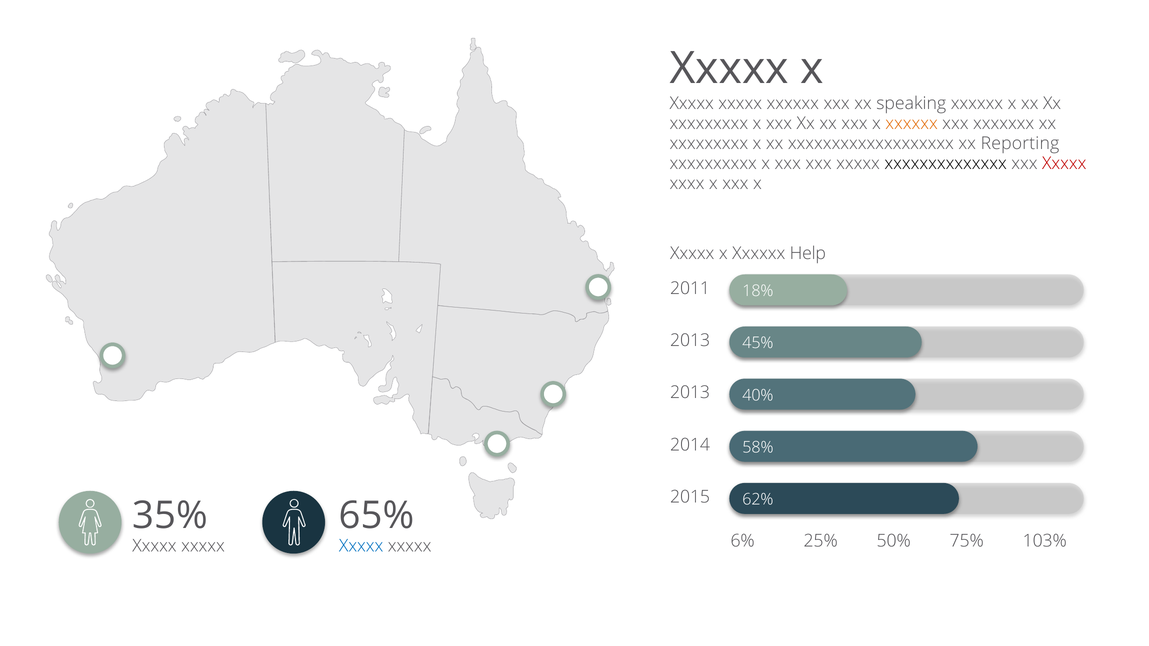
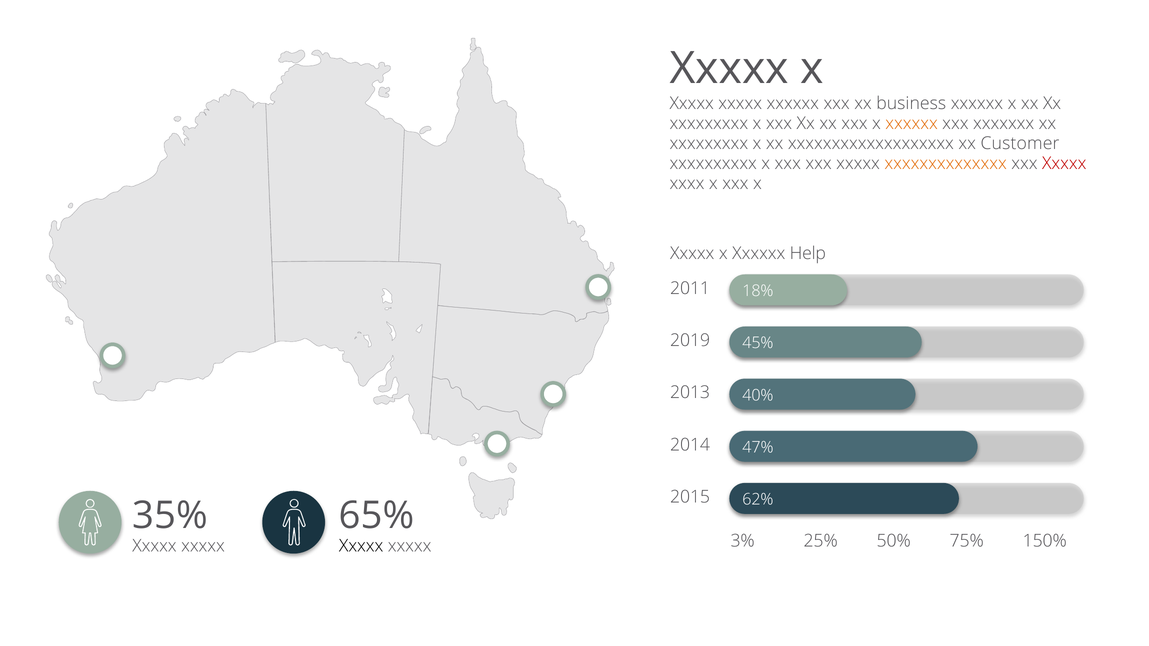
speaking: speaking -> business (911, 104)
Reporting: Reporting -> Customer (1020, 144)
xxxxxxxxxxxxxx colour: black -> orange (946, 164)
2013: 2013 -> 2019 (690, 341)
58%: 58% -> 47% (758, 448)
6%: 6% -> 3% (743, 541)
Xxxxx colour: blue -> black (361, 546)
103%: 103% -> 150% (1045, 541)
